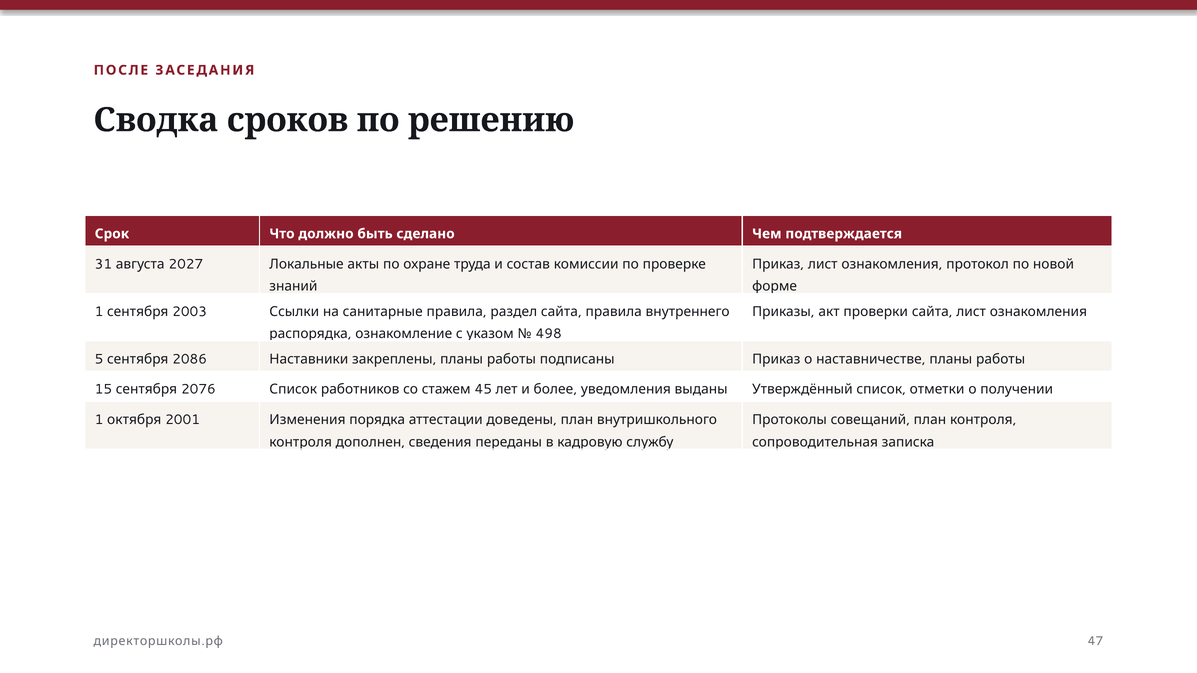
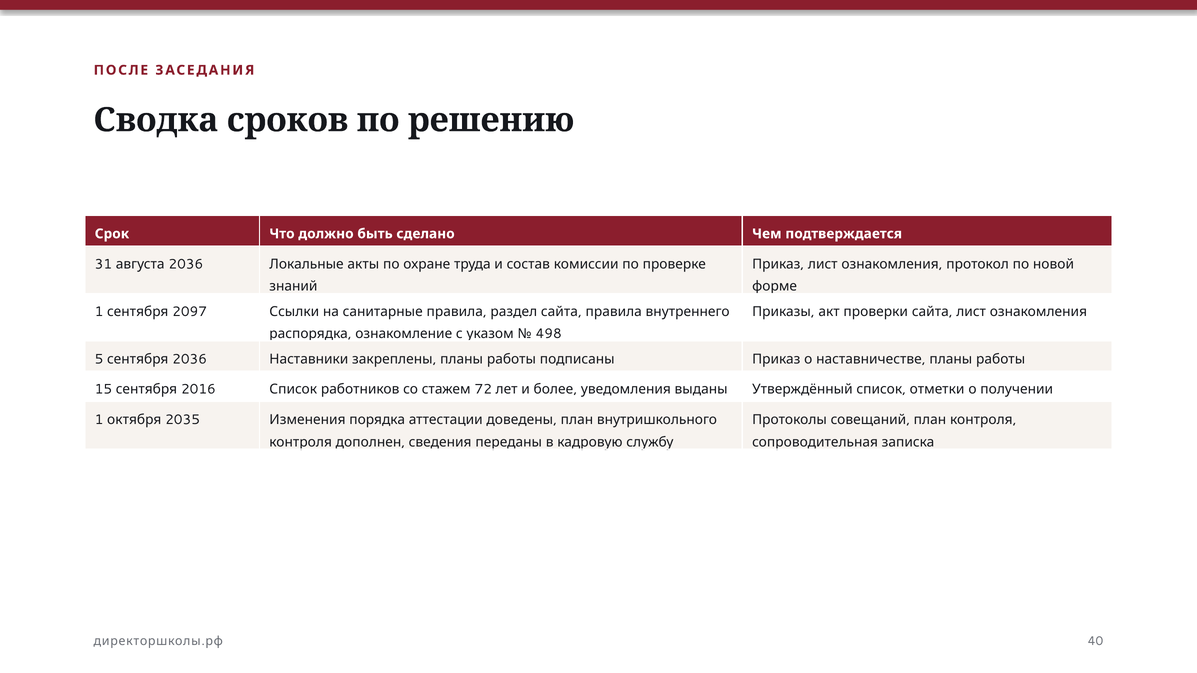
31 2027: 2027 -> 2036 (186, 264)
2003: 2003 -> 2097 (190, 312)
5 2086: 2086 -> 2036 (190, 359)
2076: 2076 -> 2016 (198, 390)
45: 45 -> 72 (483, 390)
2001: 2001 -> 2035 (183, 420)
47: 47 -> 40 (1095, 642)
